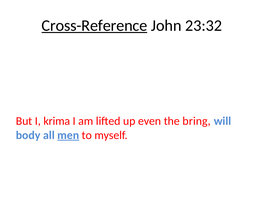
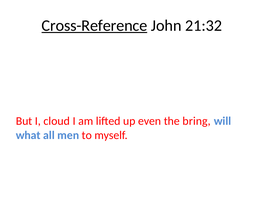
23:32: 23:32 -> 21:32 (204, 26)
krima: krima -> cloud (57, 121)
body: body -> what (28, 135)
men underline: present -> none (68, 135)
